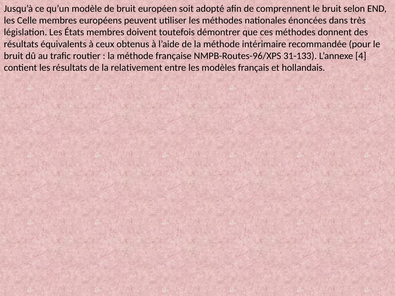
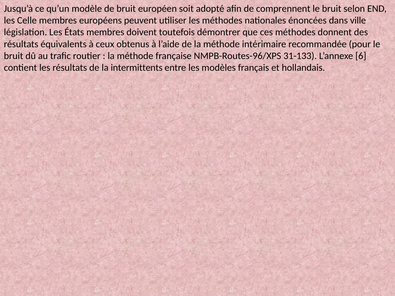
très: très -> ville (358, 20)
4: 4 -> 6 (361, 56)
relativement: relativement -> intermittents (137, 68)
